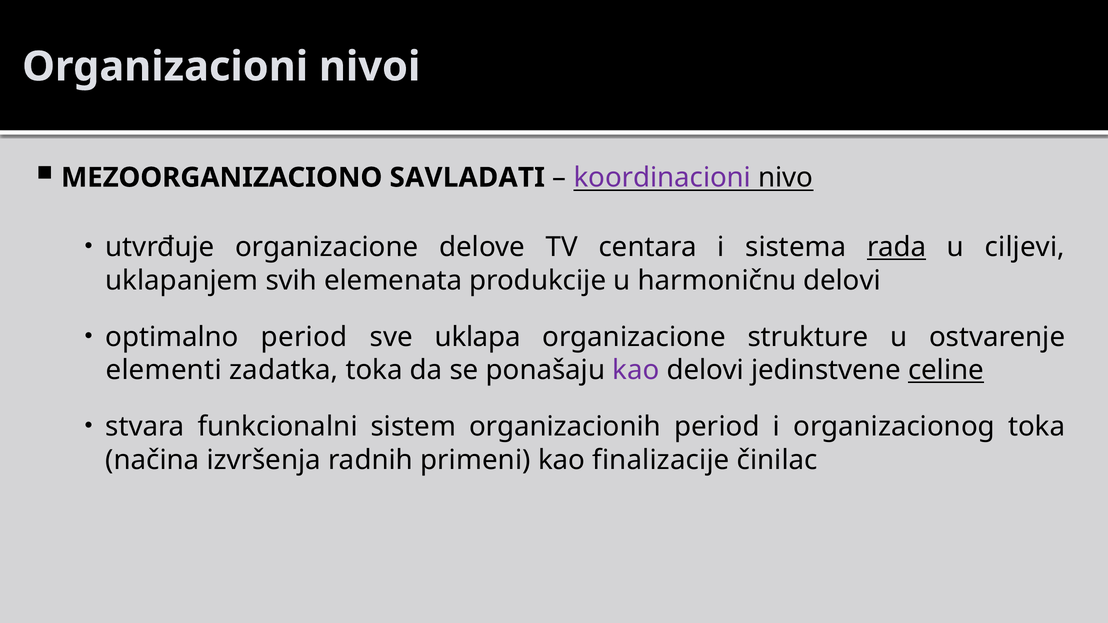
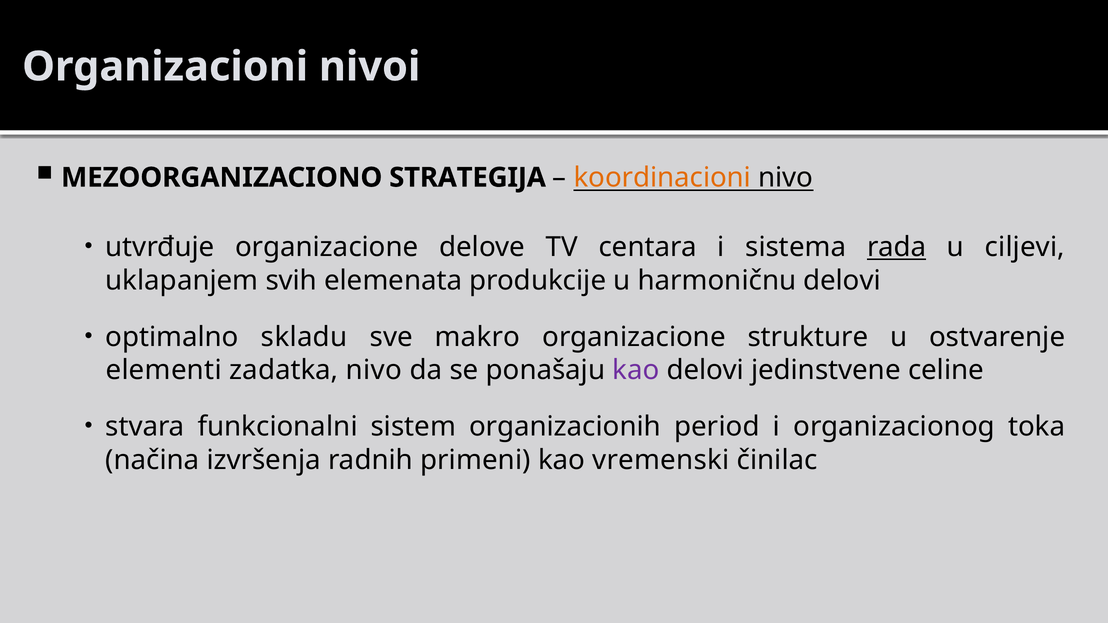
SAVLADATI: SAVLADATI -> STRATEGIJA (468, 178)
koordinacioni colour: purple -> orange (662, 178)
optimalno period: period -> skladu (304, 337)
uklapa: uklapa -> makro (477, 337)
zadatka toka: toka -> nivo (374, 370)
celine underline: present -> none (946, 370)
finalizacije: finalizacije -> vremenski (661, 460)
